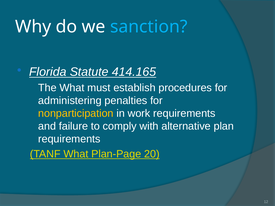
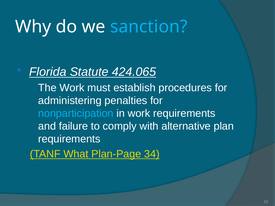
414.165: 414.165 -> 424.065 (134, 72)
The What: What -> Work (72, 88)
nonparticipation colour: yellow -> light blue (76, 113)
20: 20 -> 34 (152, 154)
